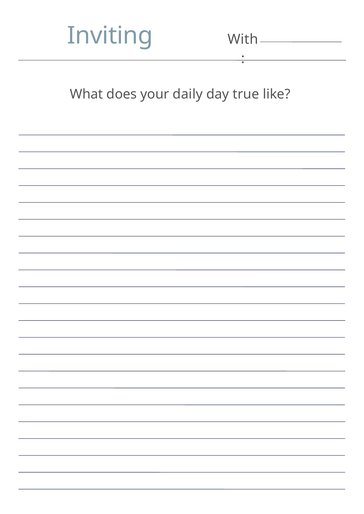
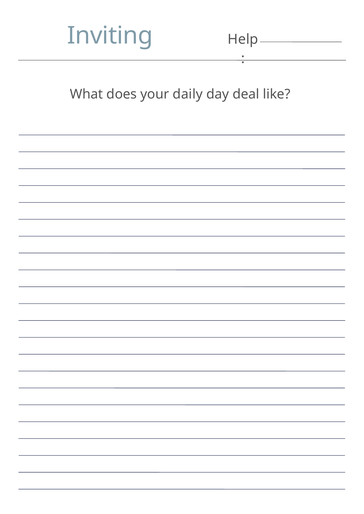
With: With -> Help (243, 39)
true: true -> deal (246, 94)
